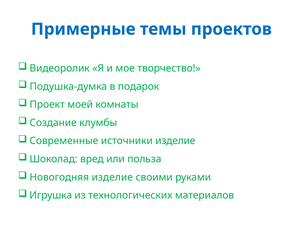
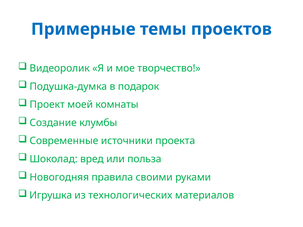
источники изделие: изделие -> проекта (175, 141)
Новогодняя изделие: изделие -> правила (112, 177)
